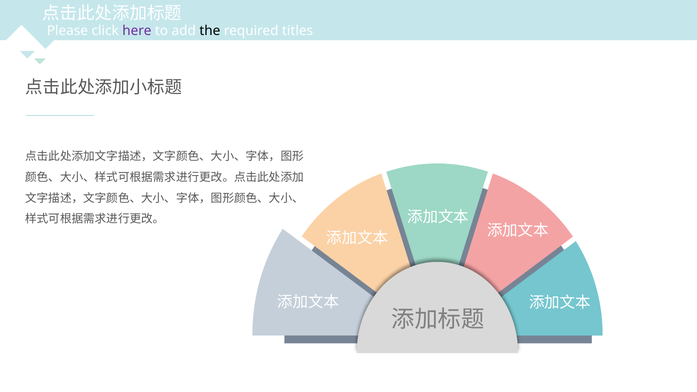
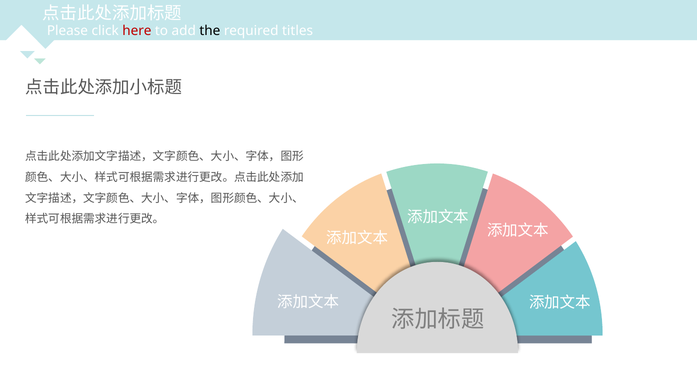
here colour: purple -> red (137, 31)
